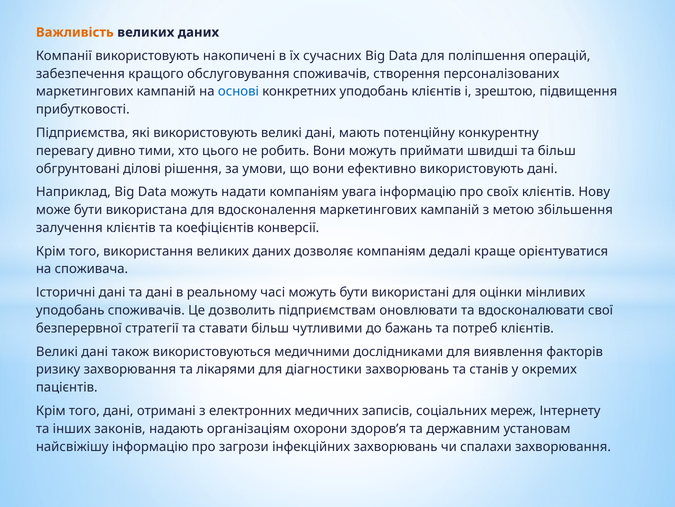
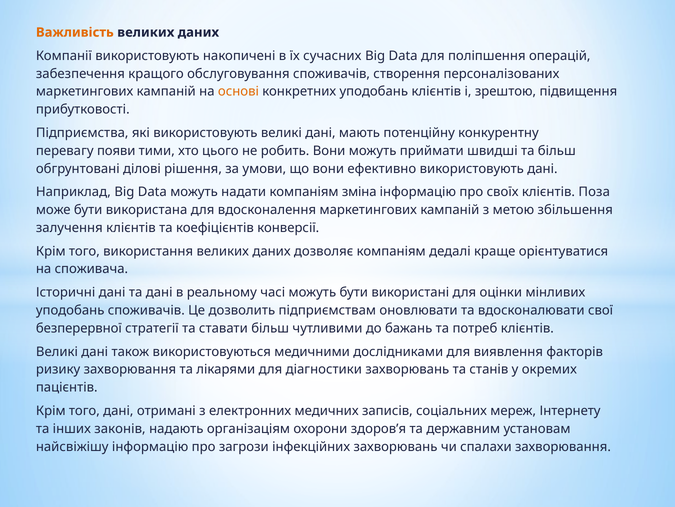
основі colour: blue -> orange (238, 91)
дивно: дивно -> появи (116, 151)
увага: увага -> зміна (359, 192)
Нову: Нову -> Поза (594, 192)
